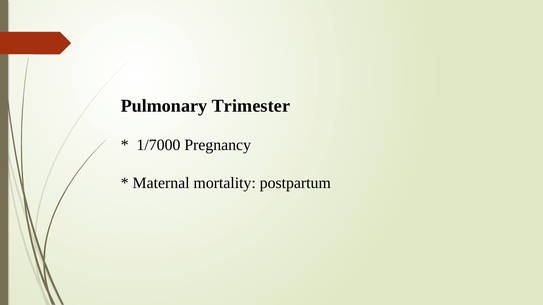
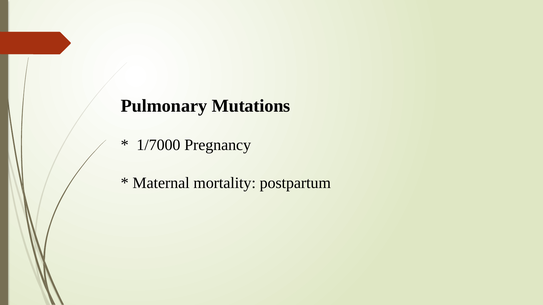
Trimester: Trimester -> Mutations (251, 106)
